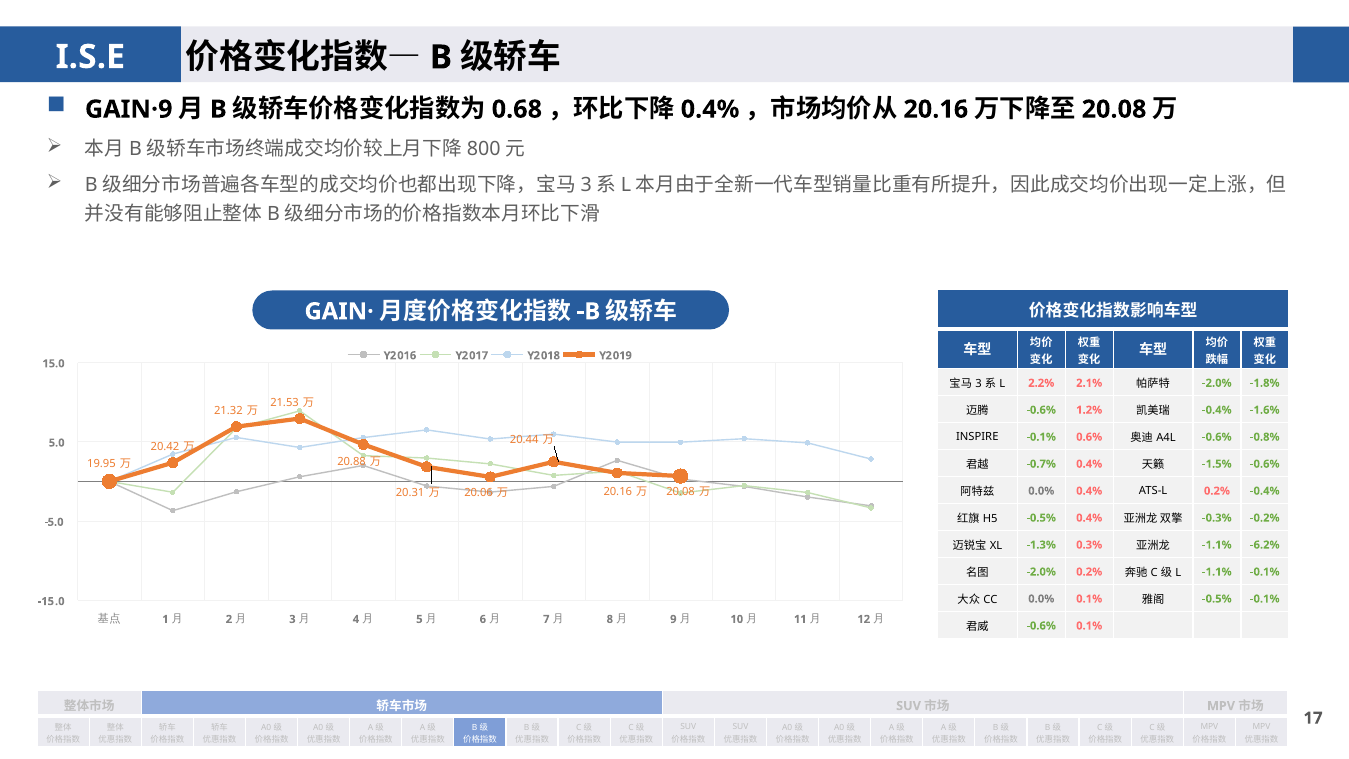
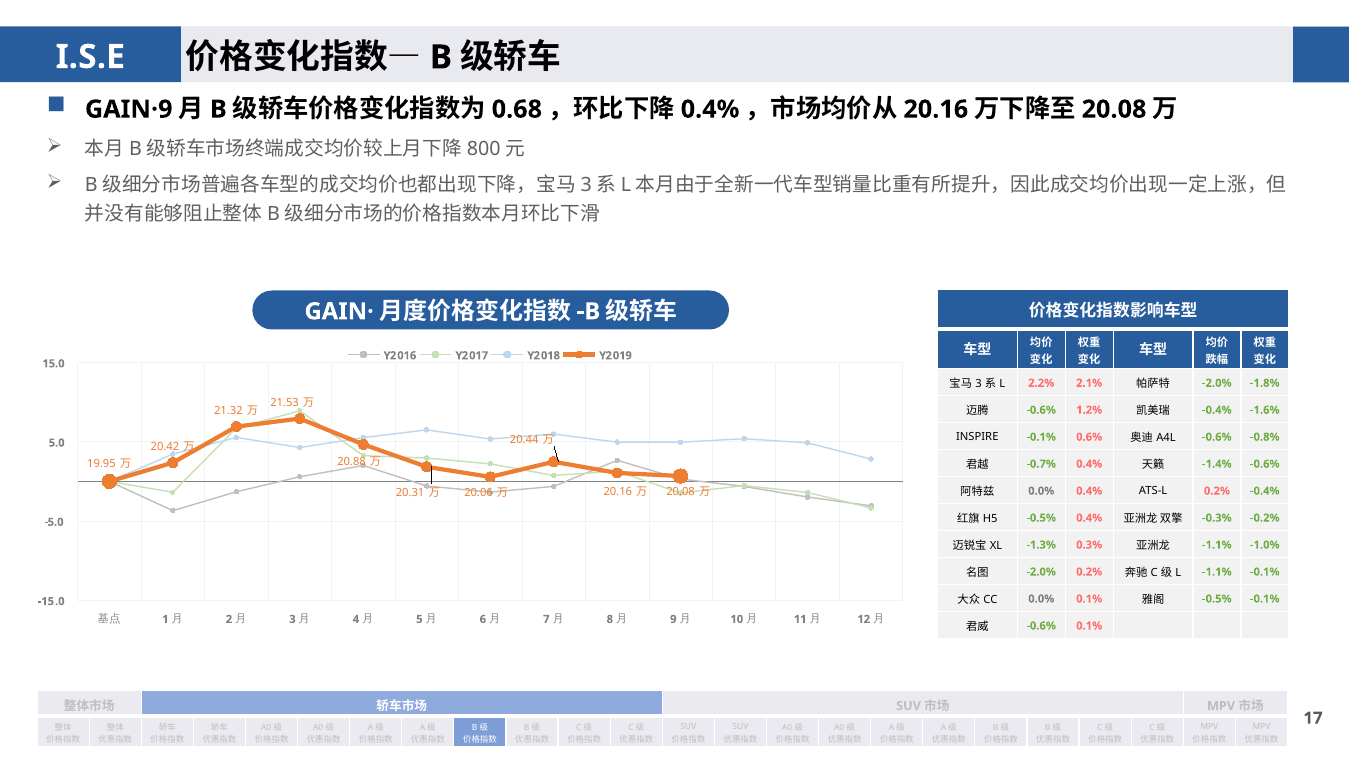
-1.5%: -1.5% -> -1.4% (1217, 464)
-6.2%: -6.2% -> -1.0% (1265, 545)
